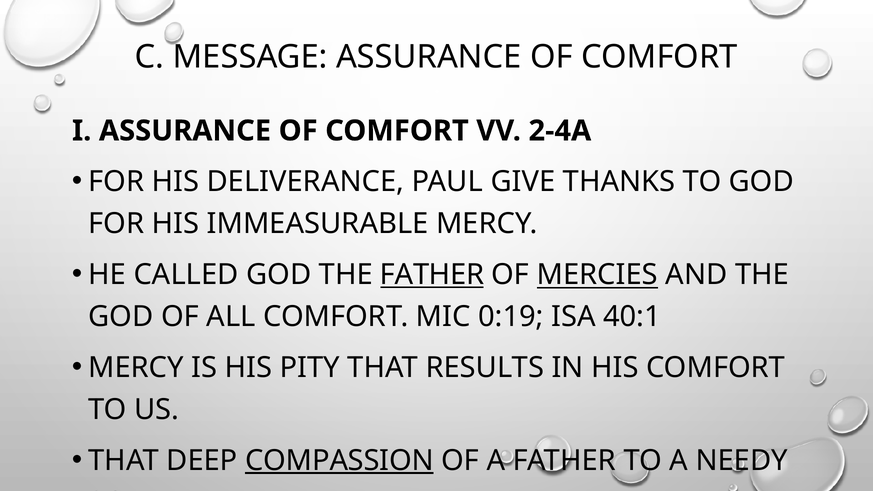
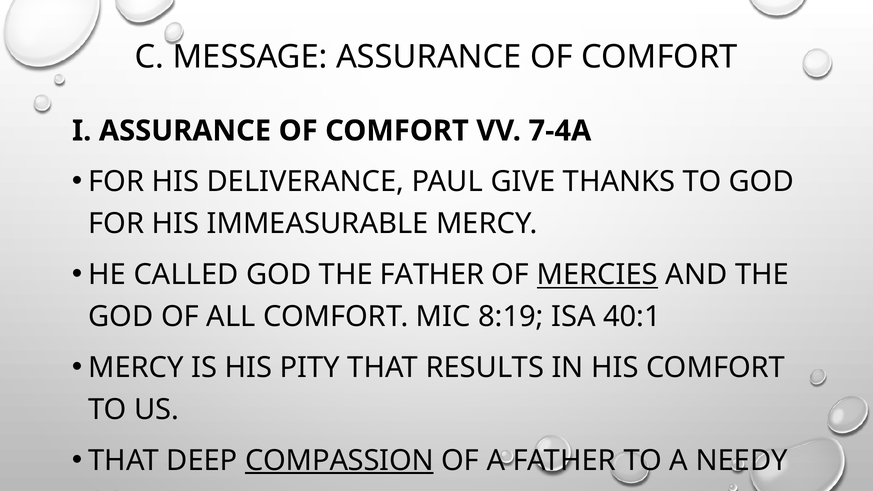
2-4A: 2-4A -> 7-4A (560, 131)
FATHER underline: present -> none (432, 275)
0:19: 0:19 -> 8:19 (511, 317)
